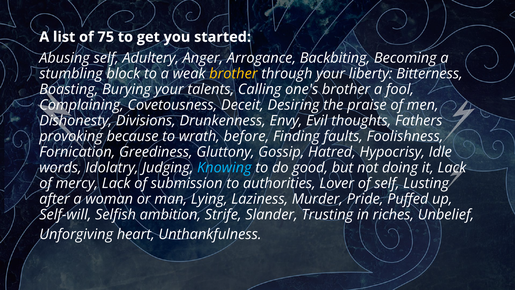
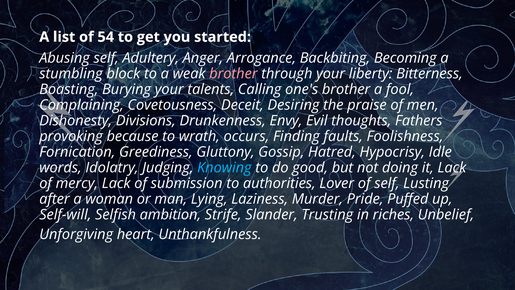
75: 75 -> 54 (106, 37)
brother colour: yellow -> pink (233, 74)
before: before -> occurs (246, 136)
